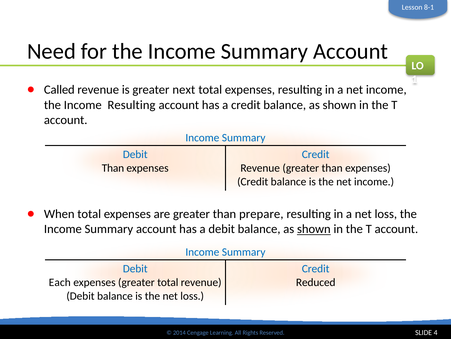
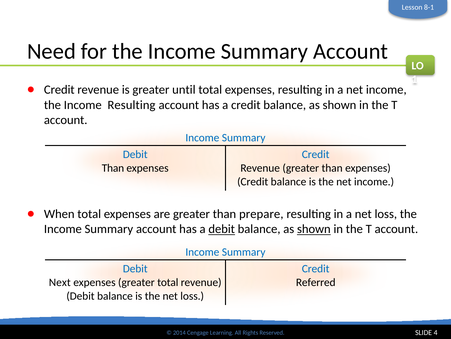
Called: Called -> Credit (59, 90)
next: next -> until (184, 90)
debit underline: none -> present (222, 229)
Each: Each -> Next (60, 282)
Reduced: Reduced -> Referred (316, 282)
